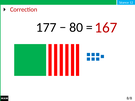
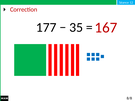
80: 80 -> 35 (76, 28)
